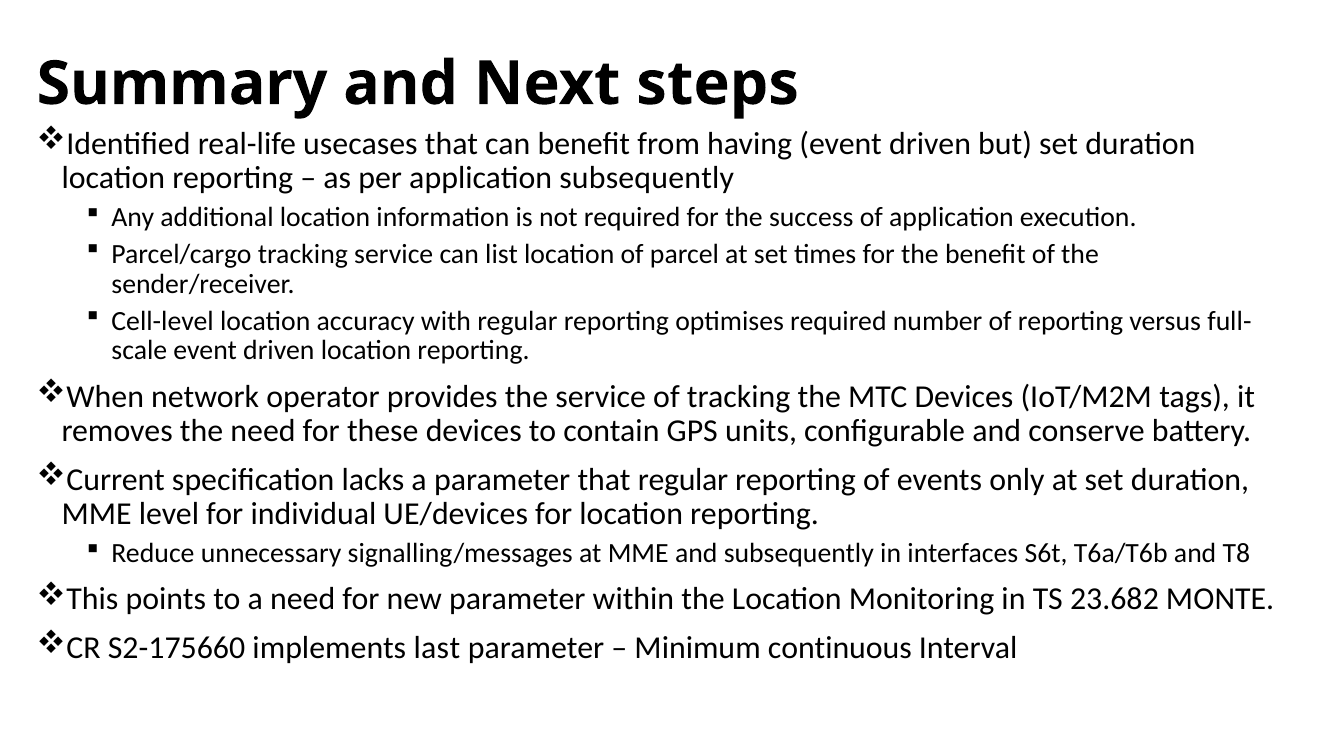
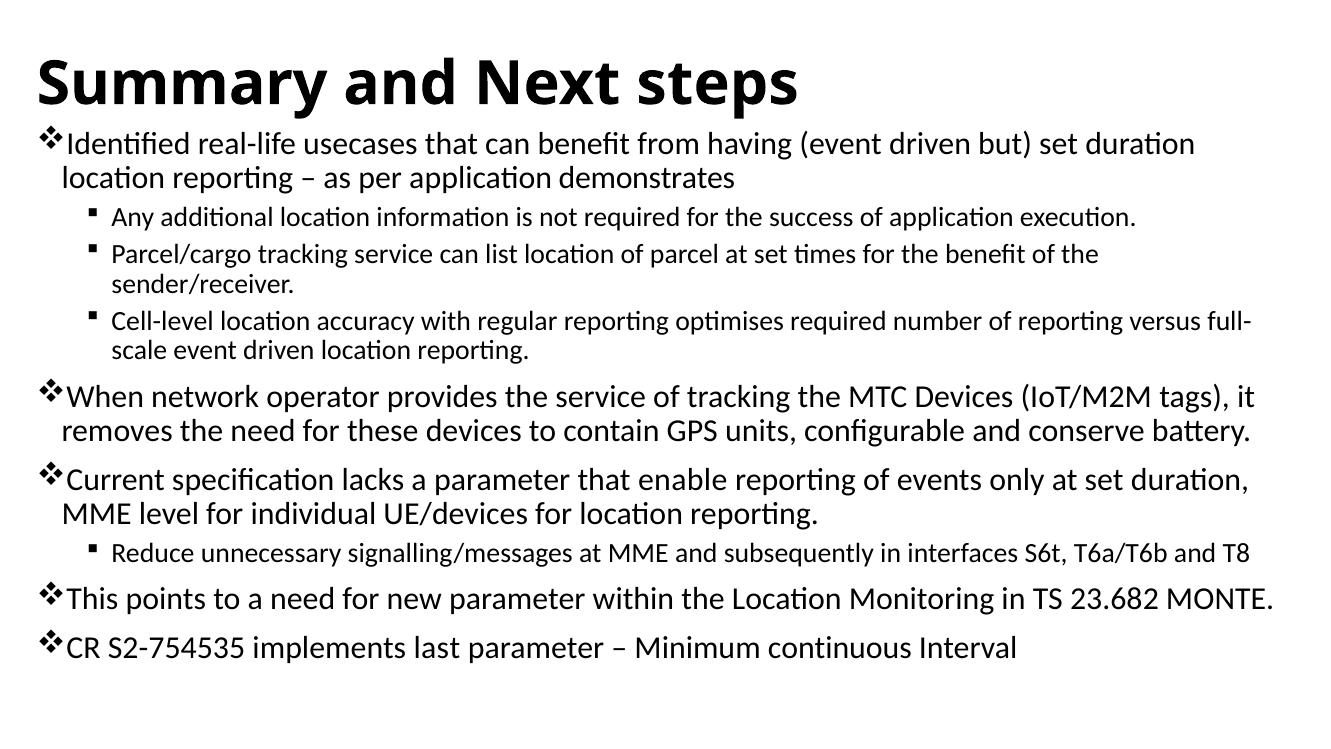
application subsequently: subsequently -> demonstrates (647, 178)
that regular: regular -> enable (683, 479)
S2-175660: S2-175660 -> S2-754535 (177, 647)
